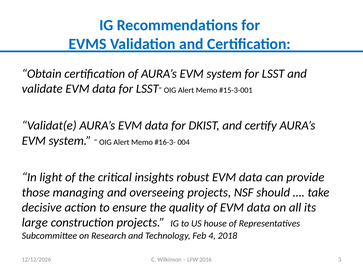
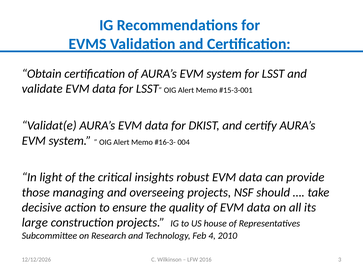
2018: 2018 -> 2010 (227, 236)
